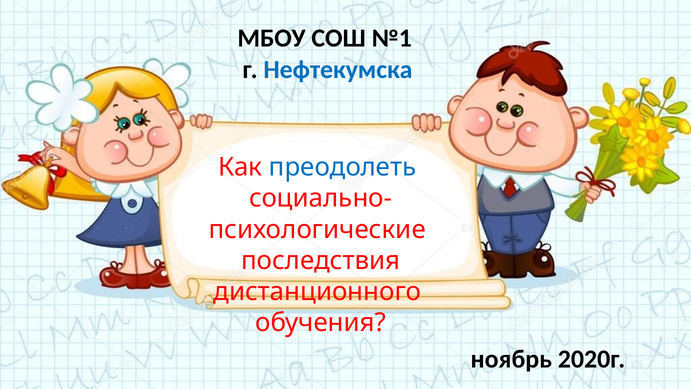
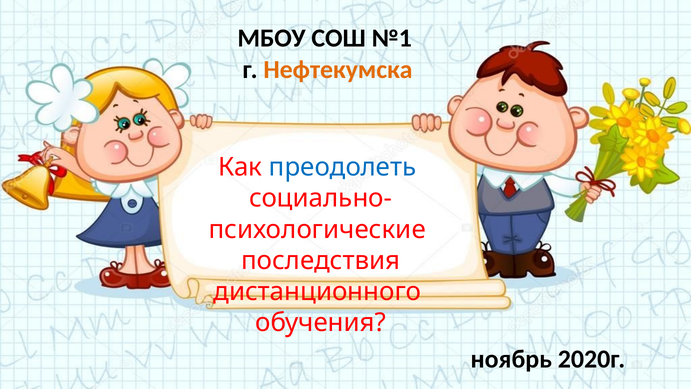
Нефтекумска colour: blue -> orange (338, 69)
